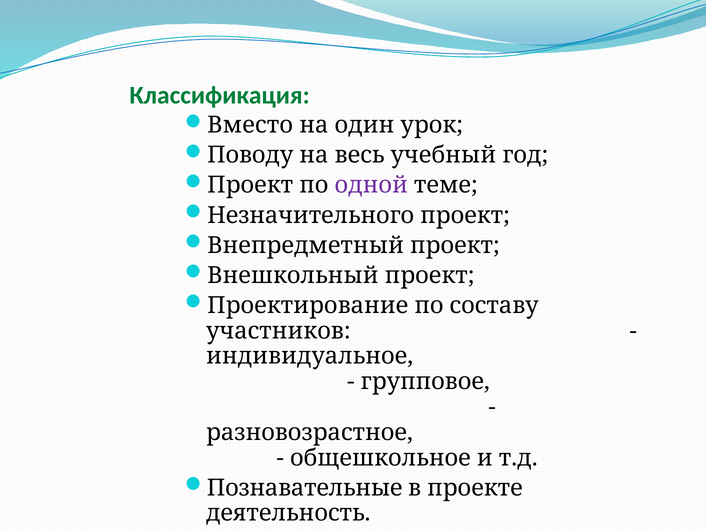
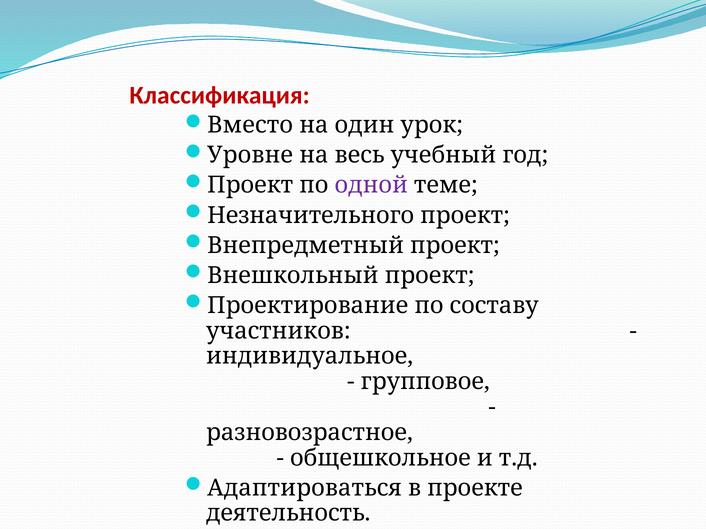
Классификация colour: green -> red (220, 96)
Поводу: Поводу -> Уровне (250, 155)
Познавательные: Познавательные -> Адаптироваться (305, 488)
